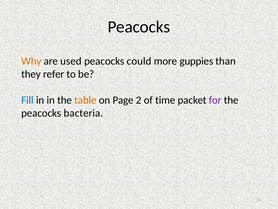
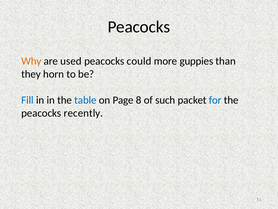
refer: refer -> horn (54, 74)
table colour: orange -> blue (85, 100)
2: 2 -> 8 (139, 100)
time: time -> such (165, 100)
for colour: purple -> blue (215, 100)
bacteria: bacteria -> recently (83, 113)
